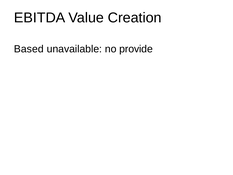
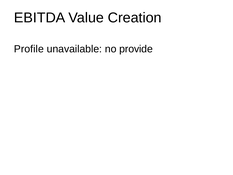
Based: Based -> Profile (29, 49)
